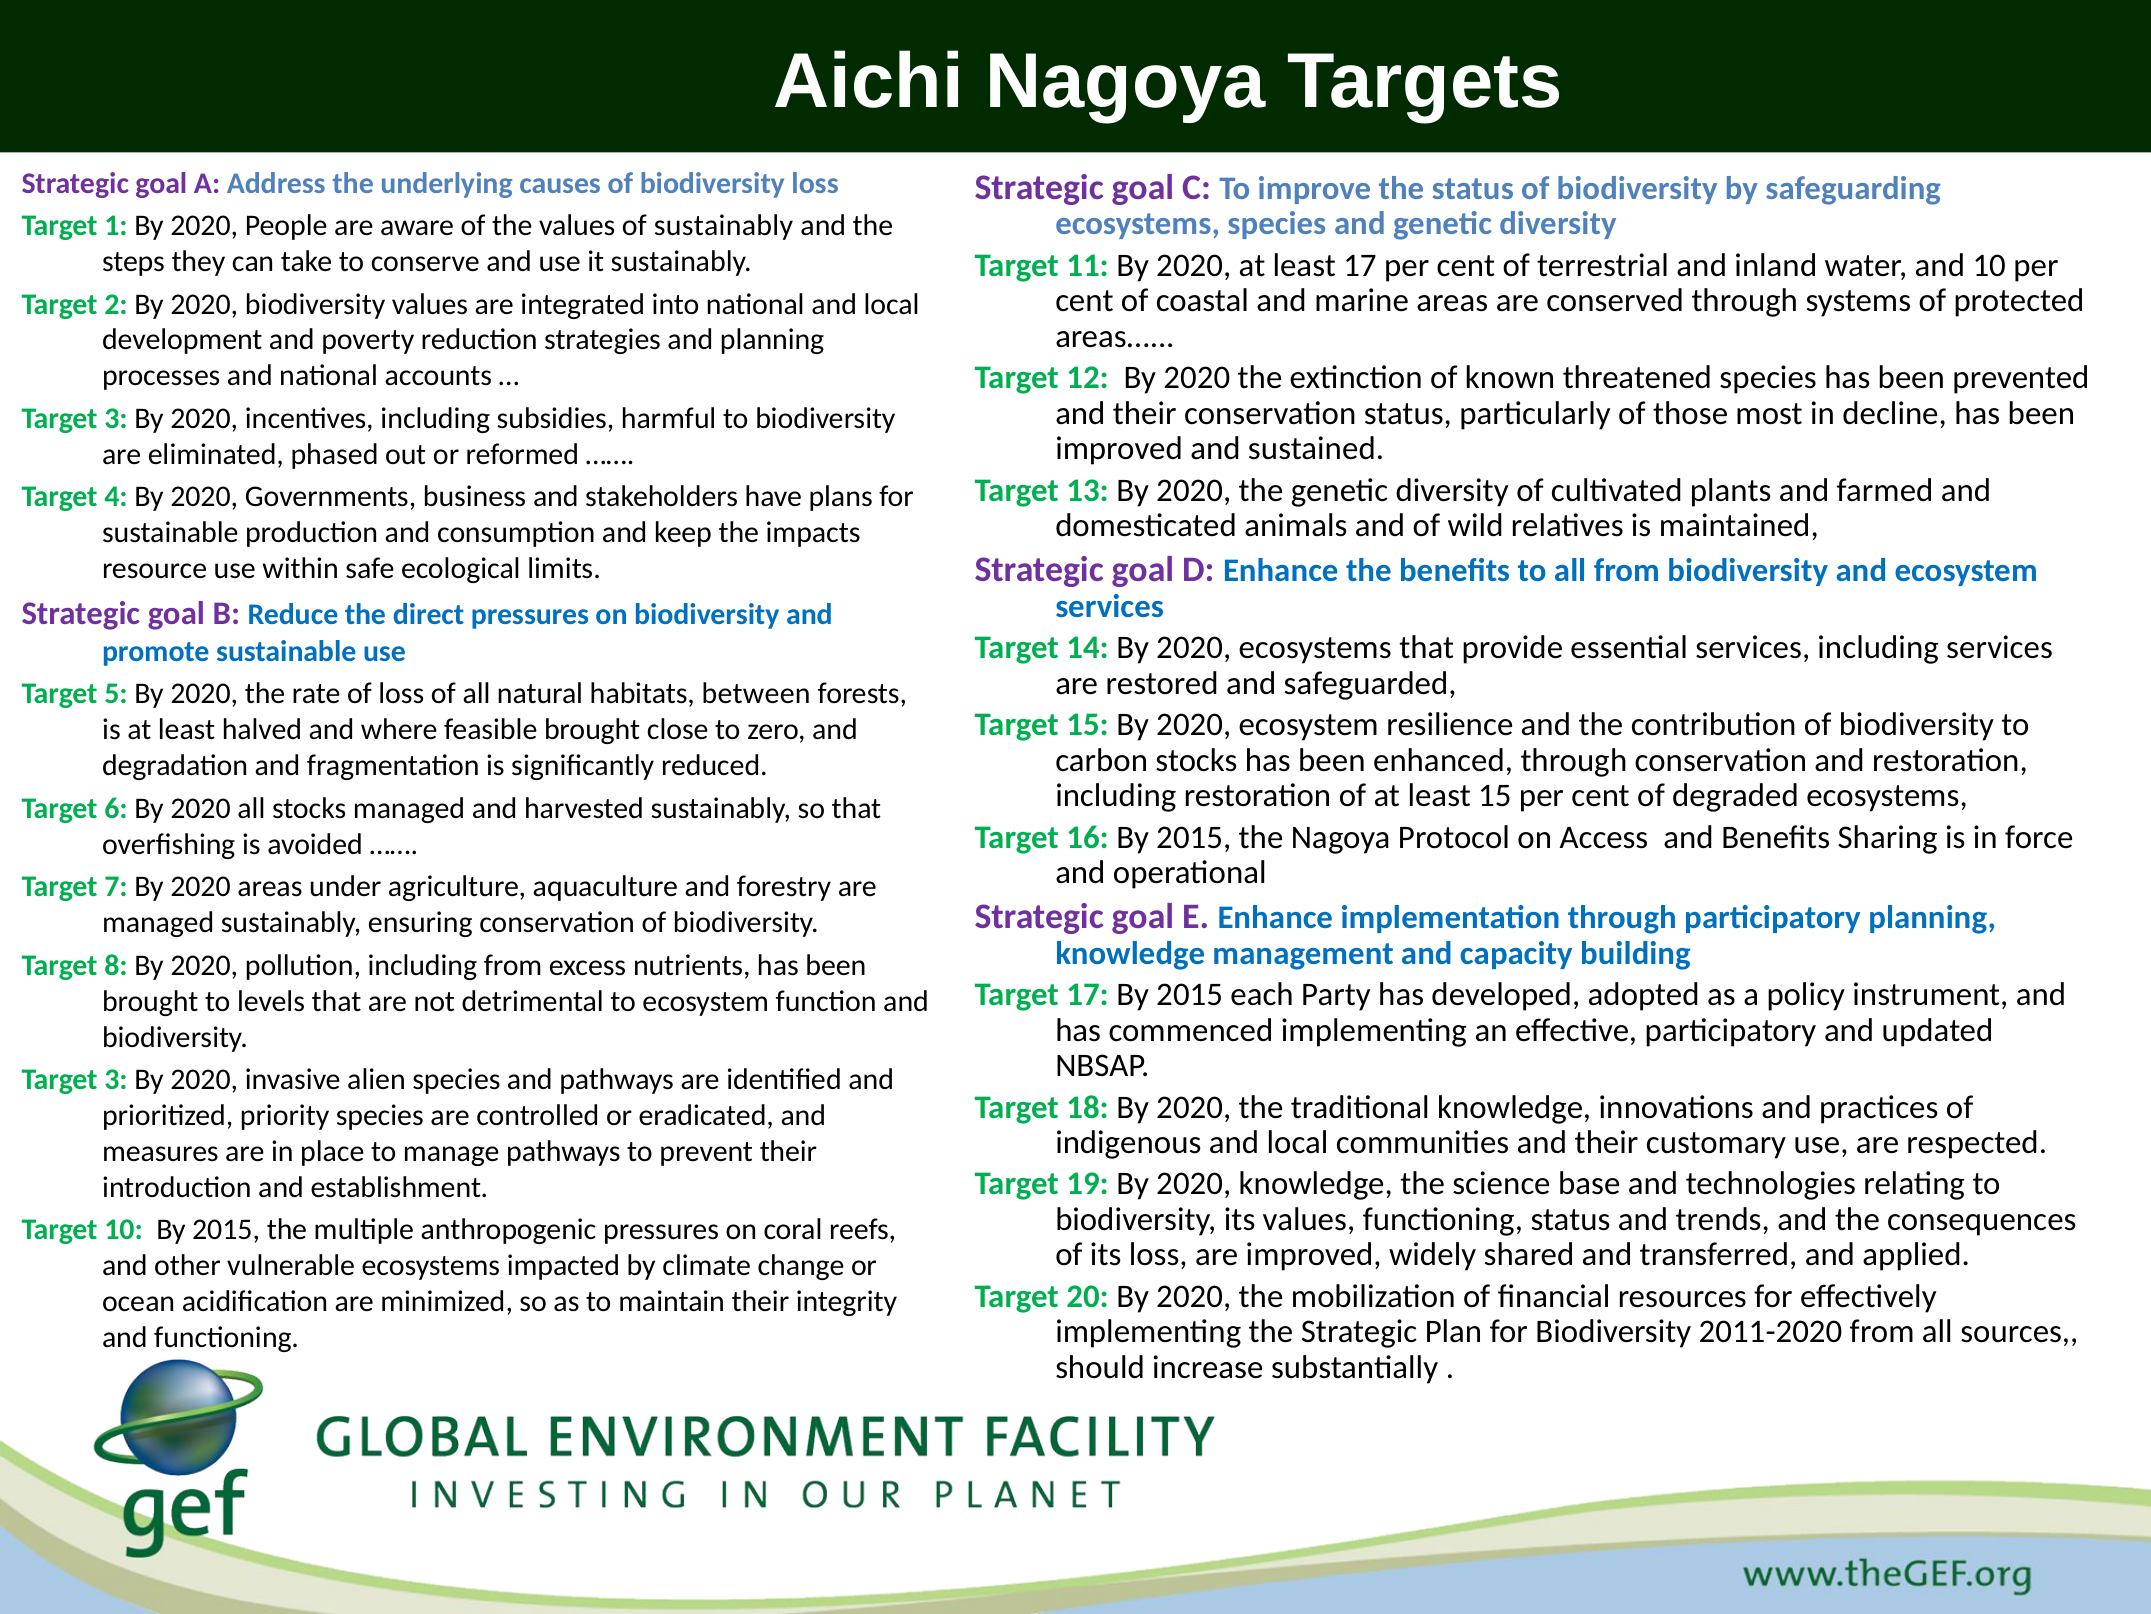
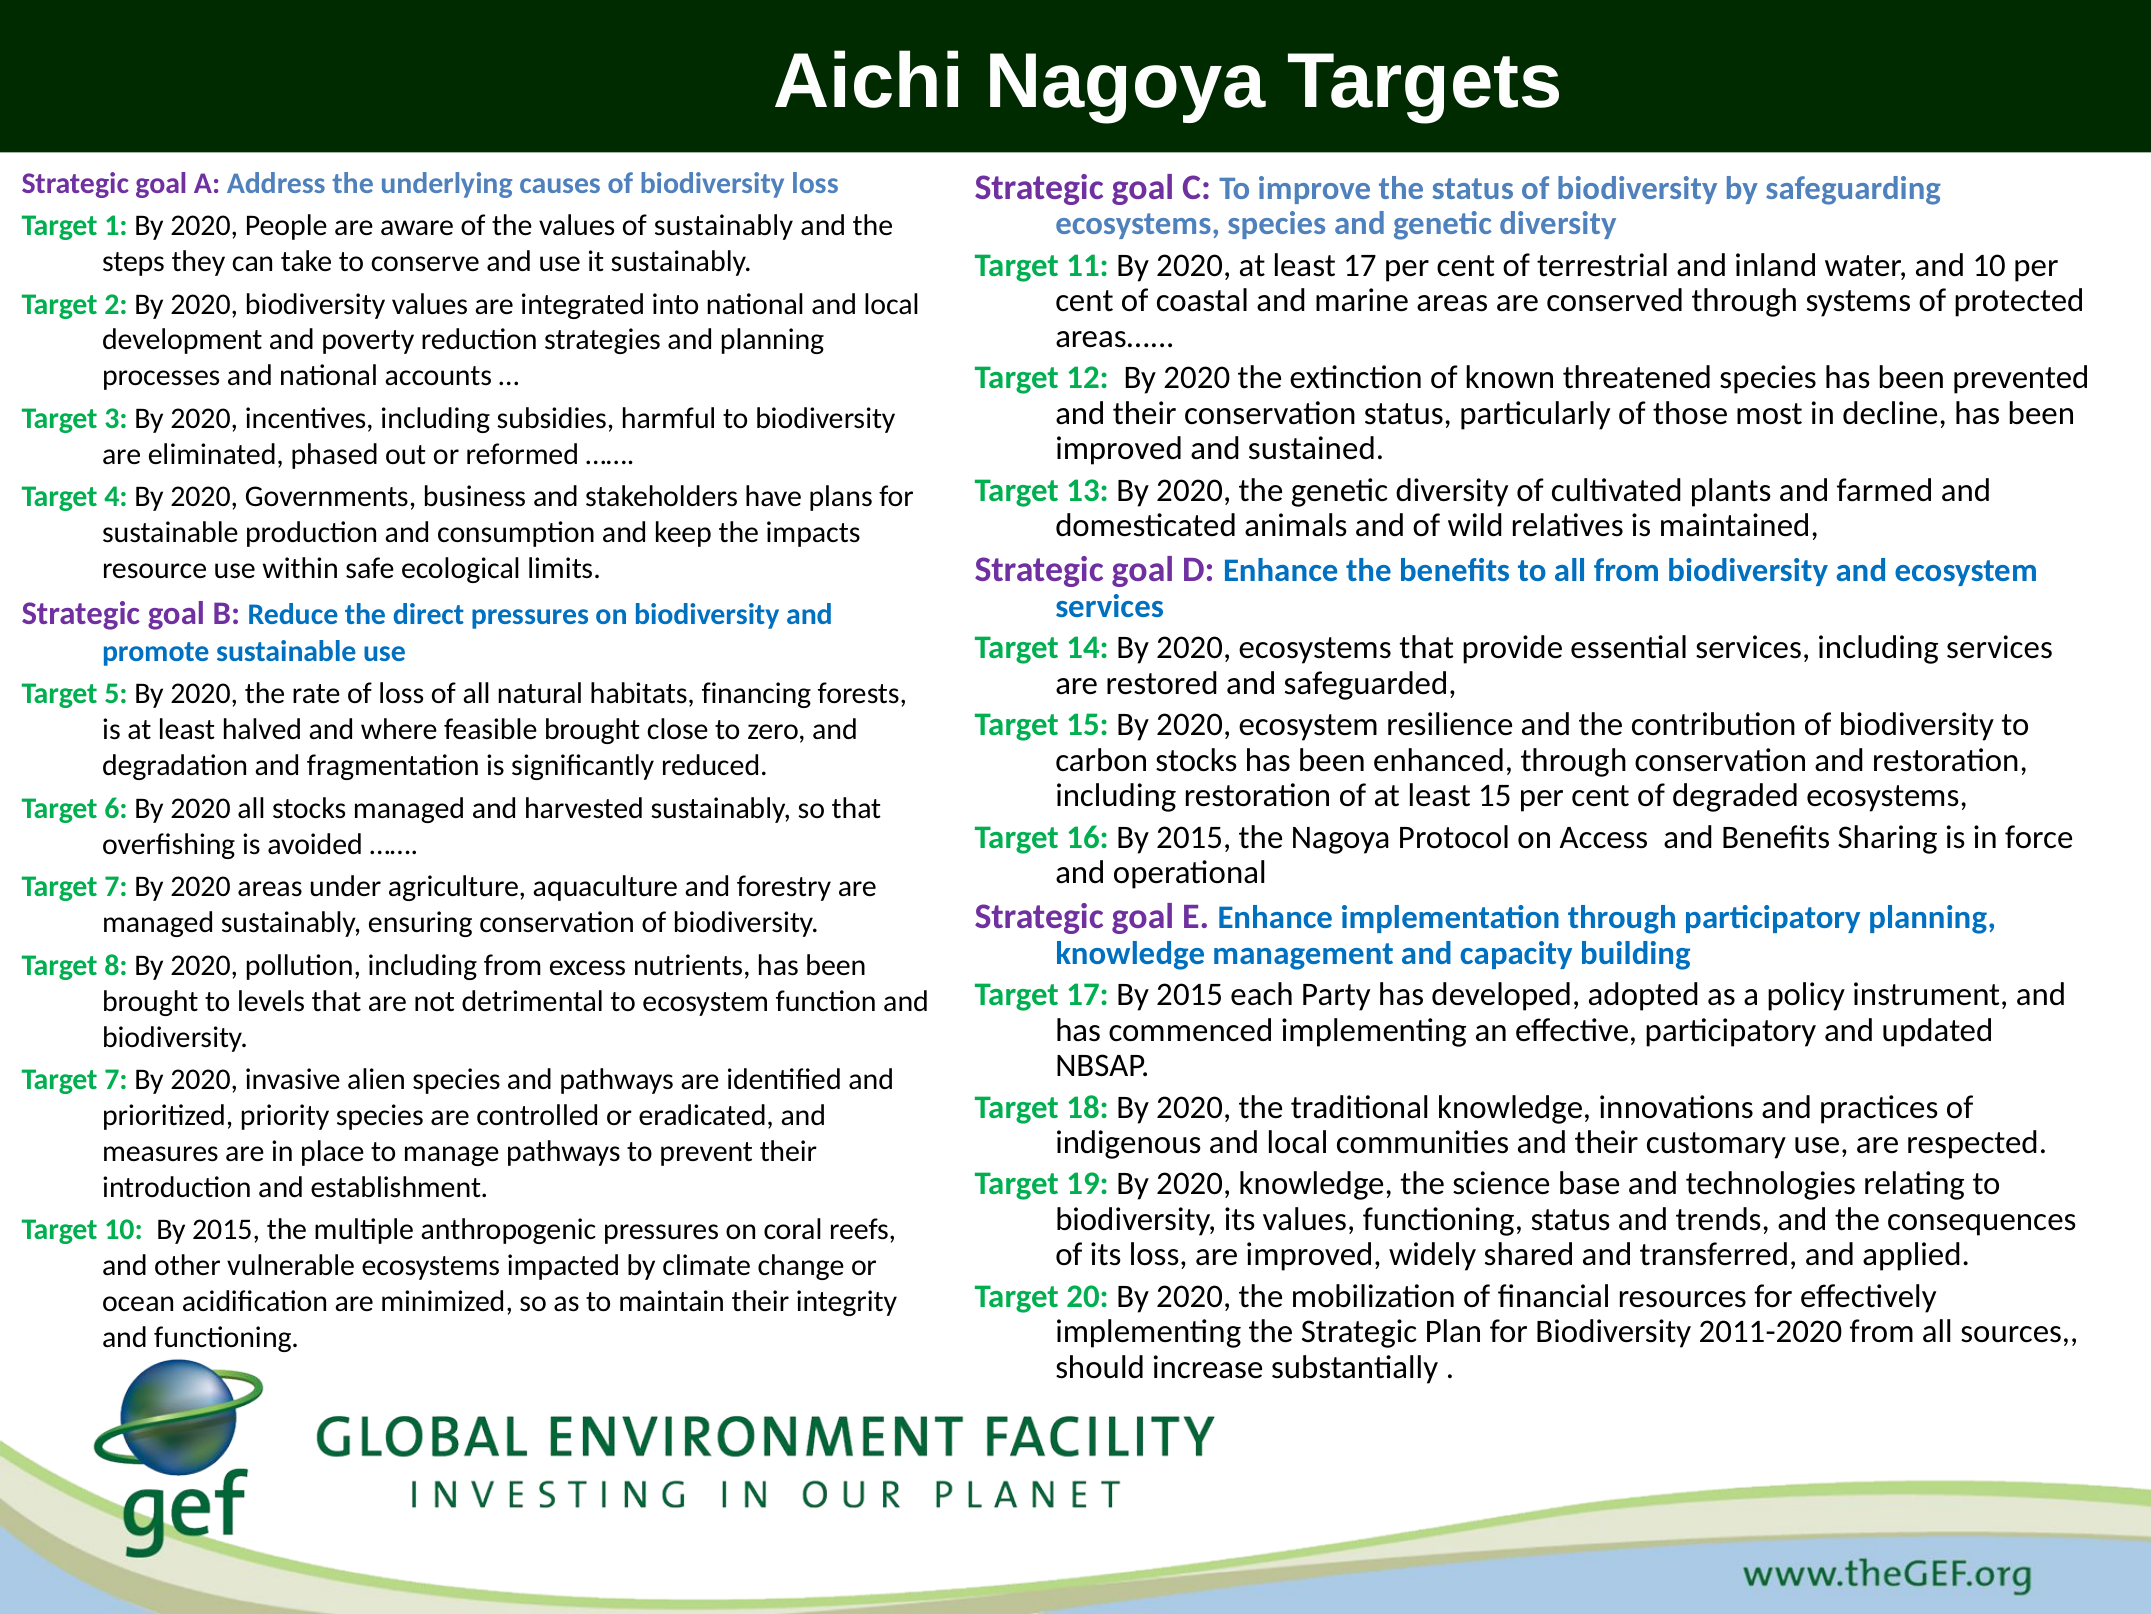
between: between -> financing (756, 694)
3: 3 -> 7 (116, 1079)
